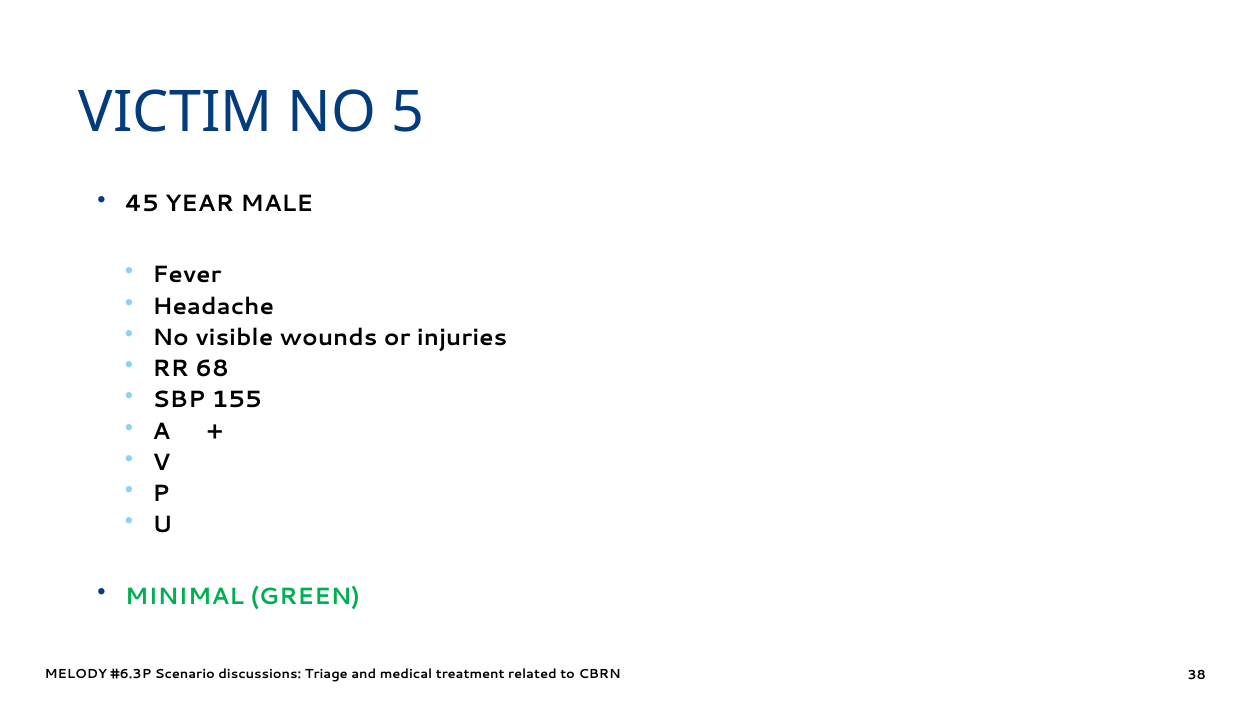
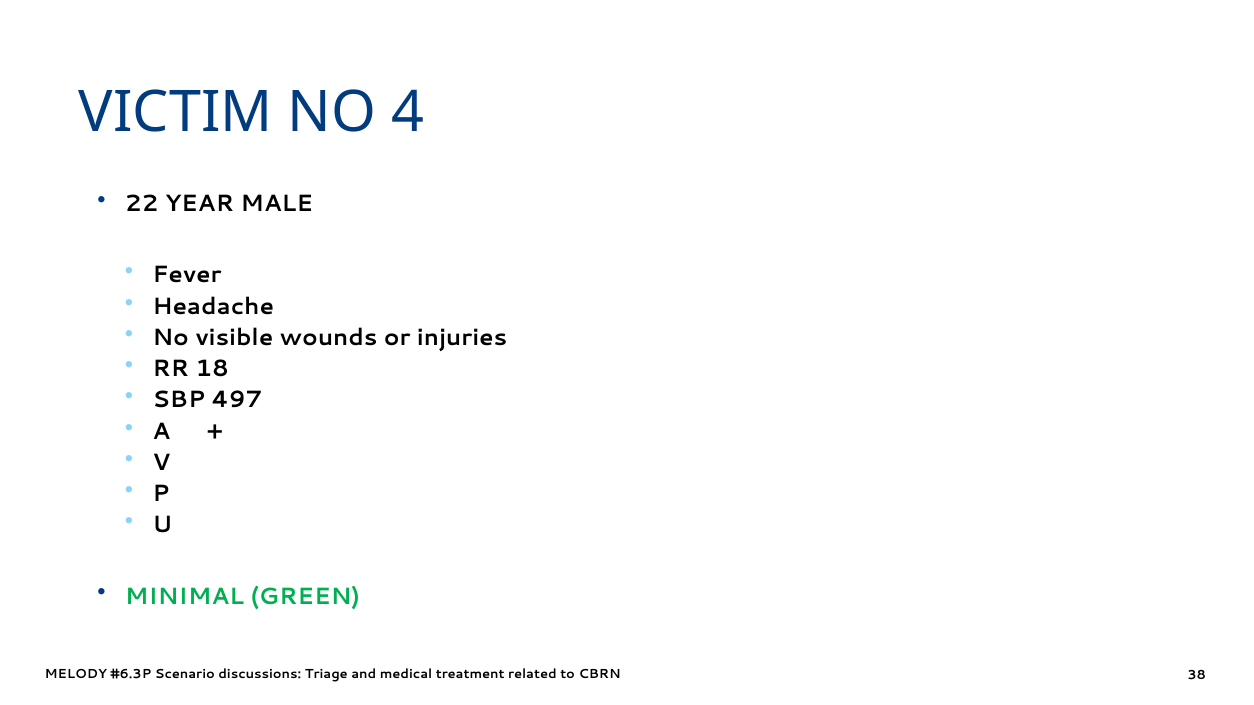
5: 5 -> 4 (408, 113)
45: 45 -> 22 (142, 204)
68: 68 -> 18 (212, 369)
155: 155 -> 497 (237, 400)
